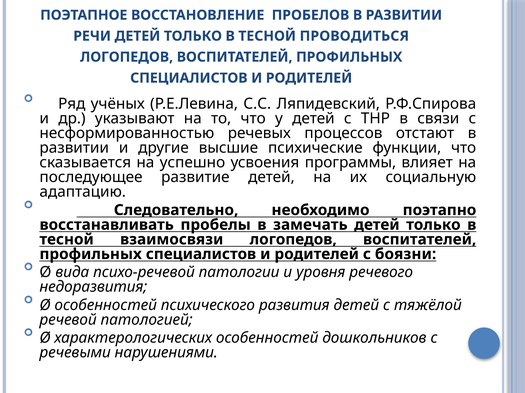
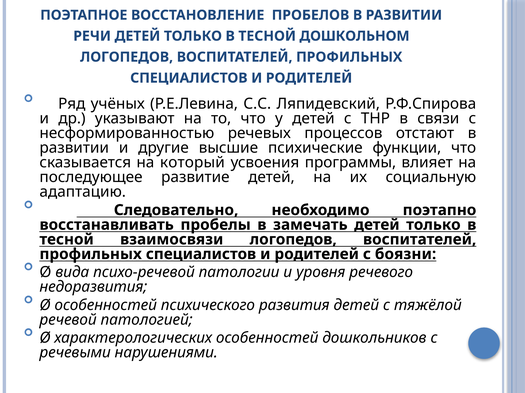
ПРОВОДИТЬСЯ: ПРОВОДИТЬСЯ -> ДОШКОЛЬНОМ (354, 36)
успешно: успешно -> который (192, 163)
